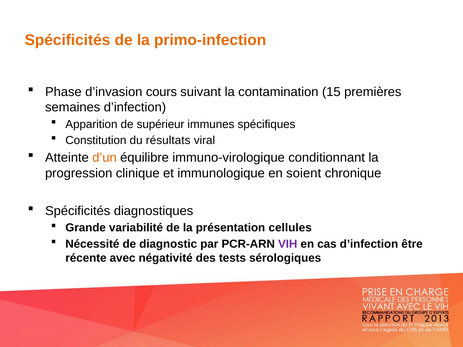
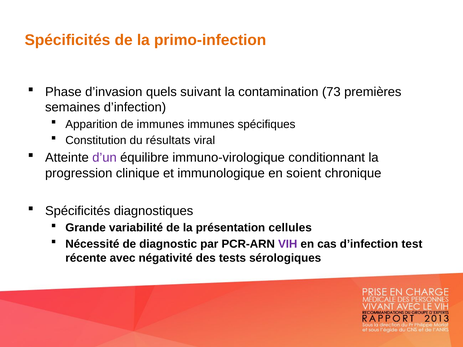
cours: cours -> quels (161, 92)
15: 15 -> 73 (331, 92)
de supérieur: supérieur -> immunes (160, 124)
d’un colour: orange -> purple (104, 158)
être: être -> test (412, 244)
